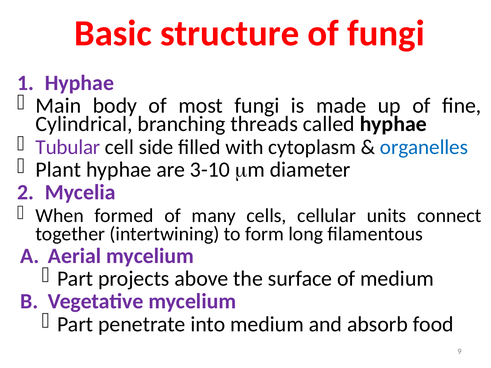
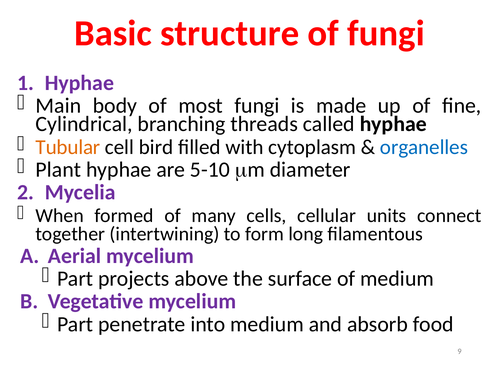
Tubular colour: purple -> orange (68, 147)
side: side -> bird (156, 147)
3-10: 3-10 -> 5-10 (210, 170)
